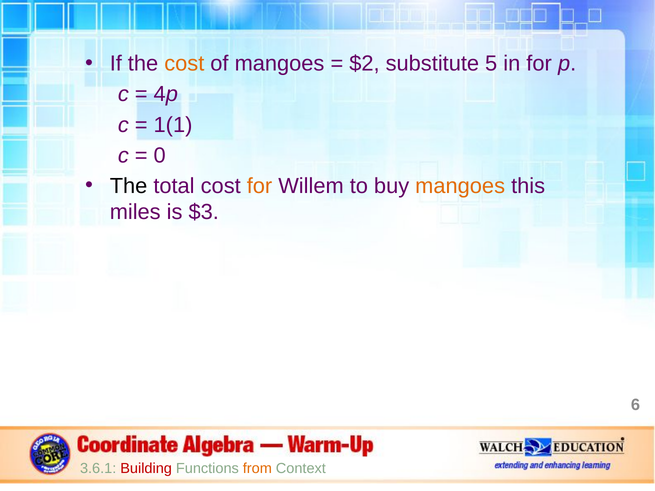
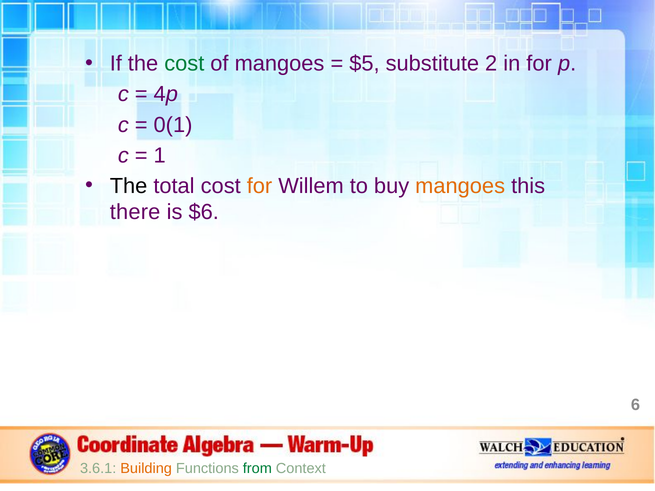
cost colour: orange -> green (184, 64)
$2: $2 -> $5 (364, 64)
5: 5 -> 2 (491, 64)
1(1: 1(1 -> 0(1 (173, 125)
0: 0 -> 1 (160, 155)
miles: miles -> there (135, 212)
$3: $3 -> $6 (204, 212)
Building colour: red -> orange (146, 469)
from colour: orange -> green (257, 469)
